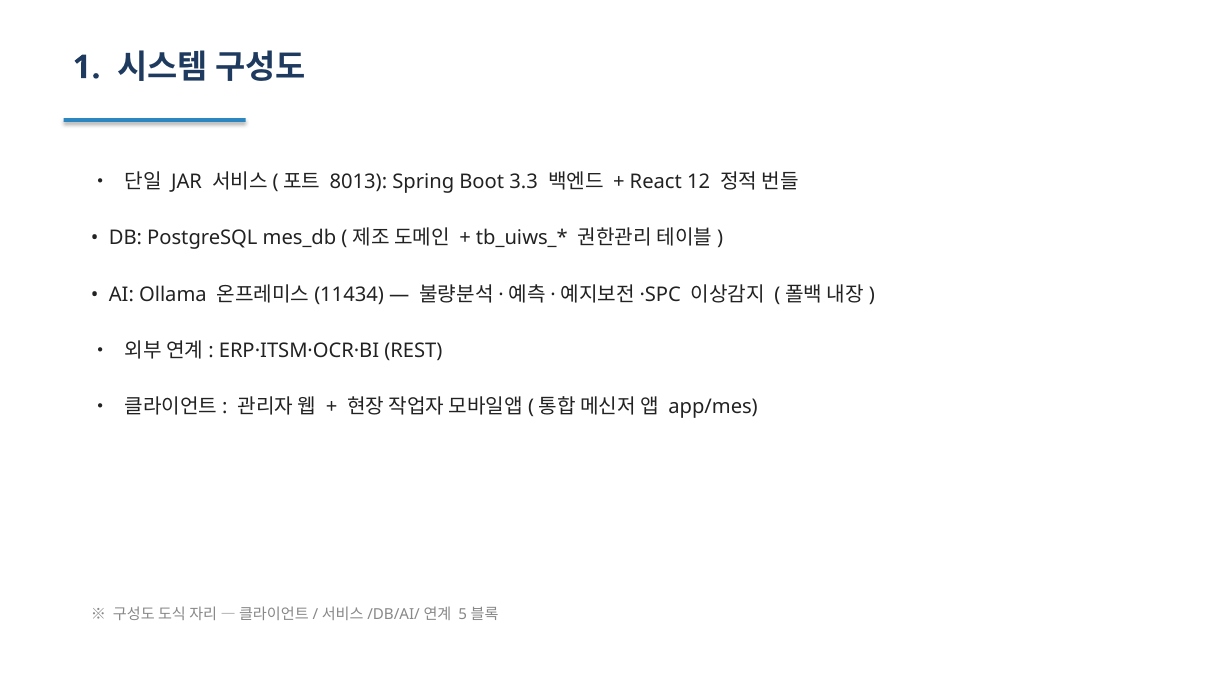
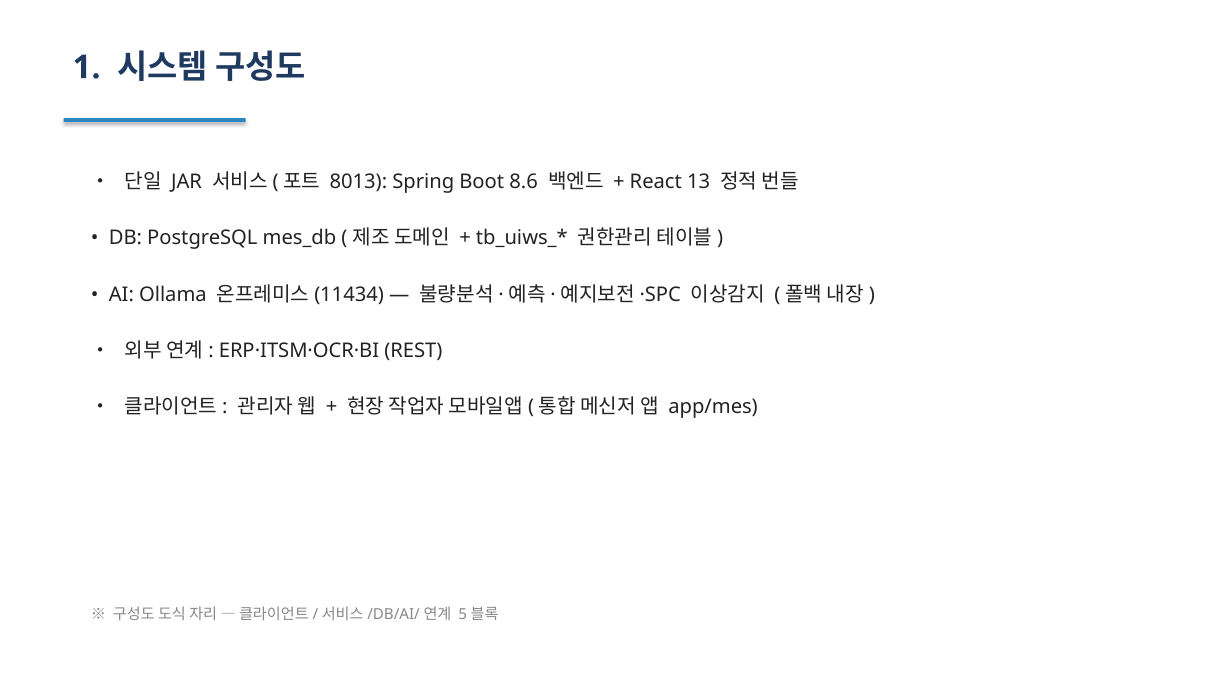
3.3: 3.3 -> 8.6 (524, 182)
12: 12 -> 13 (699, 182)
